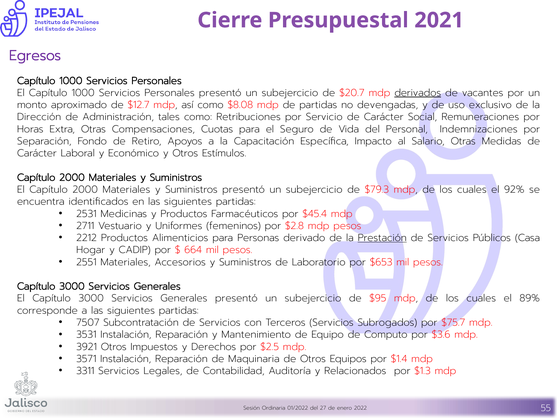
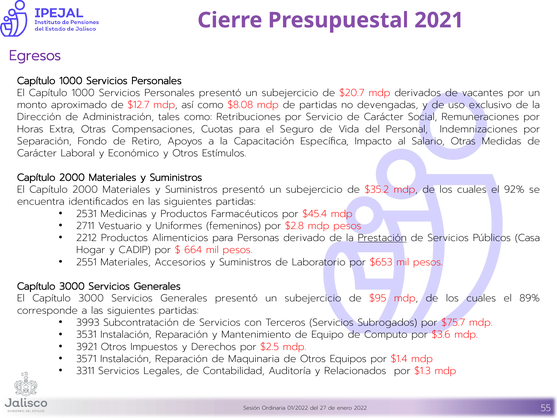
derivados underline: present -> none (418, 93)
$79.3: $79.3 -> $35.2 (377, 189)
7507: 7507 -> 3993 (88, 322)
